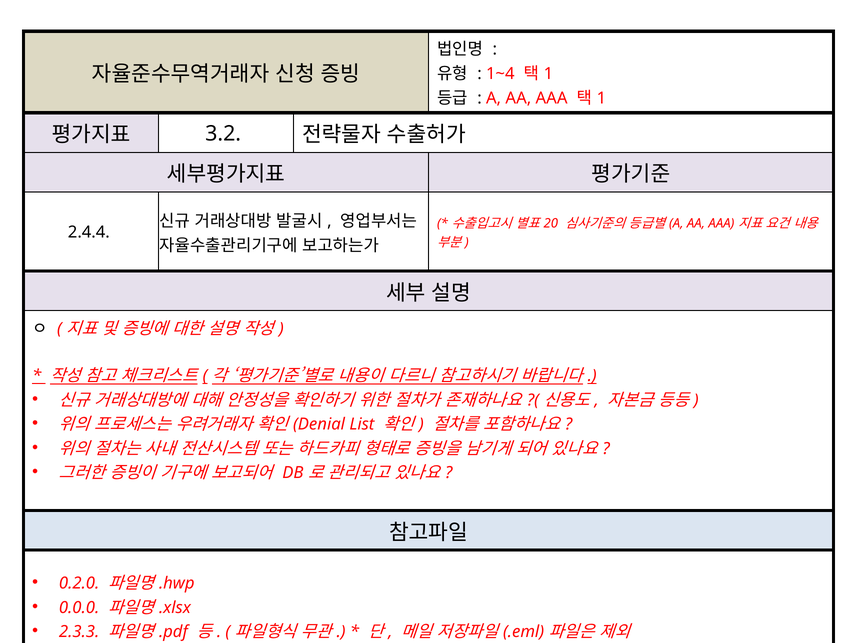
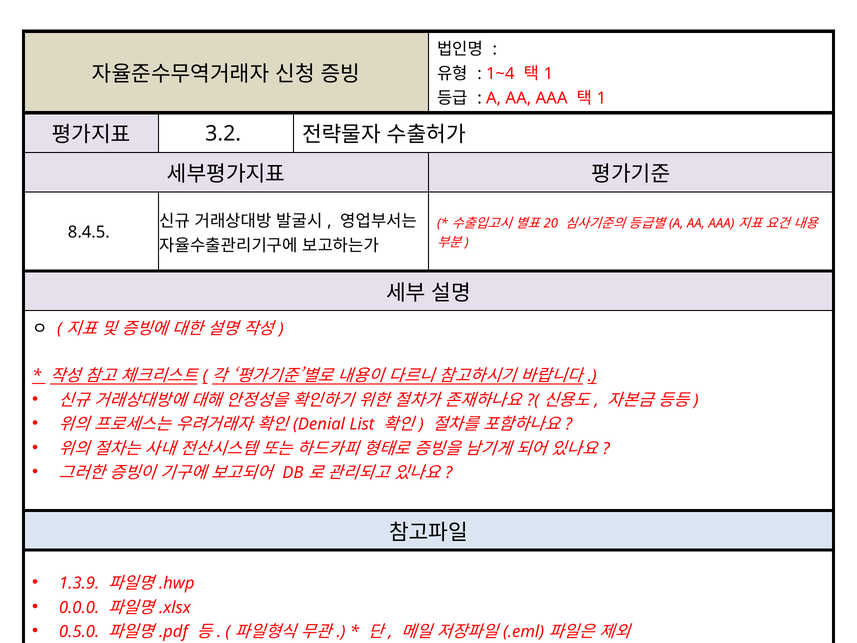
2.4.4: 2.4.4 -> 8.4.5 (89, 232)
0.2.0: 0.2.0 -> 1.3.9 (79, 583)
2.3.3: 2.3.3 -> 0.5.0 (79, 632)
